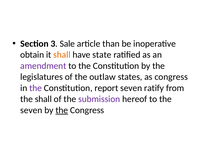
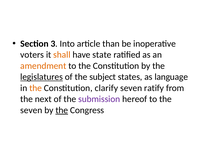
Sale: Sale -> Into (67, 44)
obtain: obtain -> voters (32, 55)
amendment colour: purple -> orange (43, 66)
legislatures underline: none -> present (42, 77)
outlaw: outlaw -> subject (103, 77)
as congress: congress -> language (171, 77)
the colour: purple -> orange (36, 88)
report: report -> clarify (106, 88)
the shall: shall -> next (43, 99)
